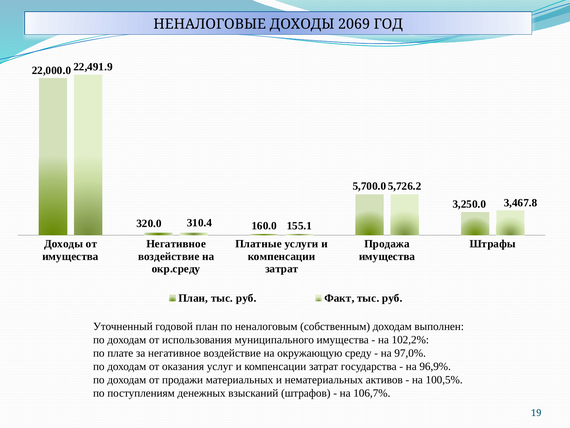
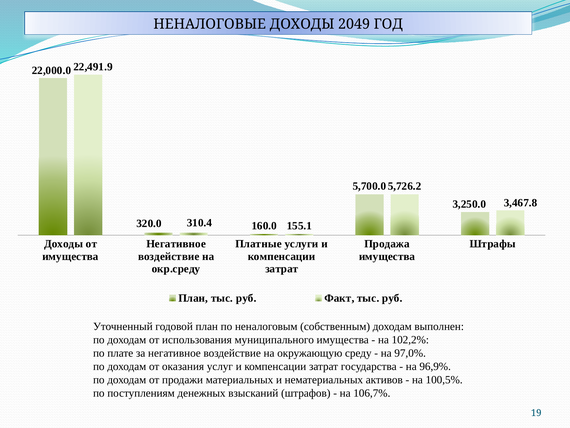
2069: 2069 -> 2049 (354, 24)
